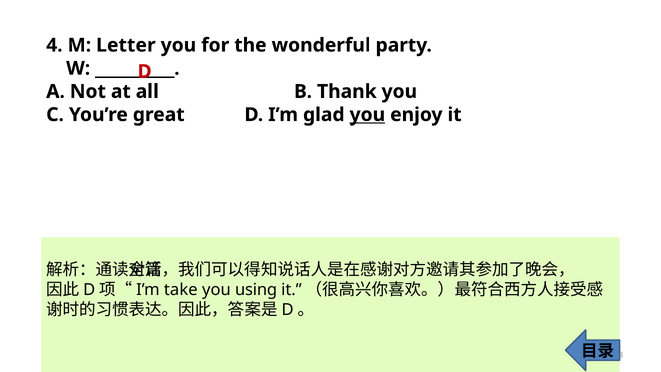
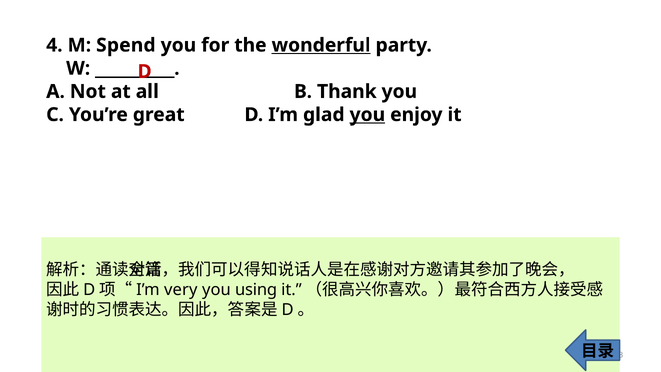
Letter: Letter -> Spend (126, 45)
wonderful underline: none -> present (321, 45)
take: take -> very (181, 290)
